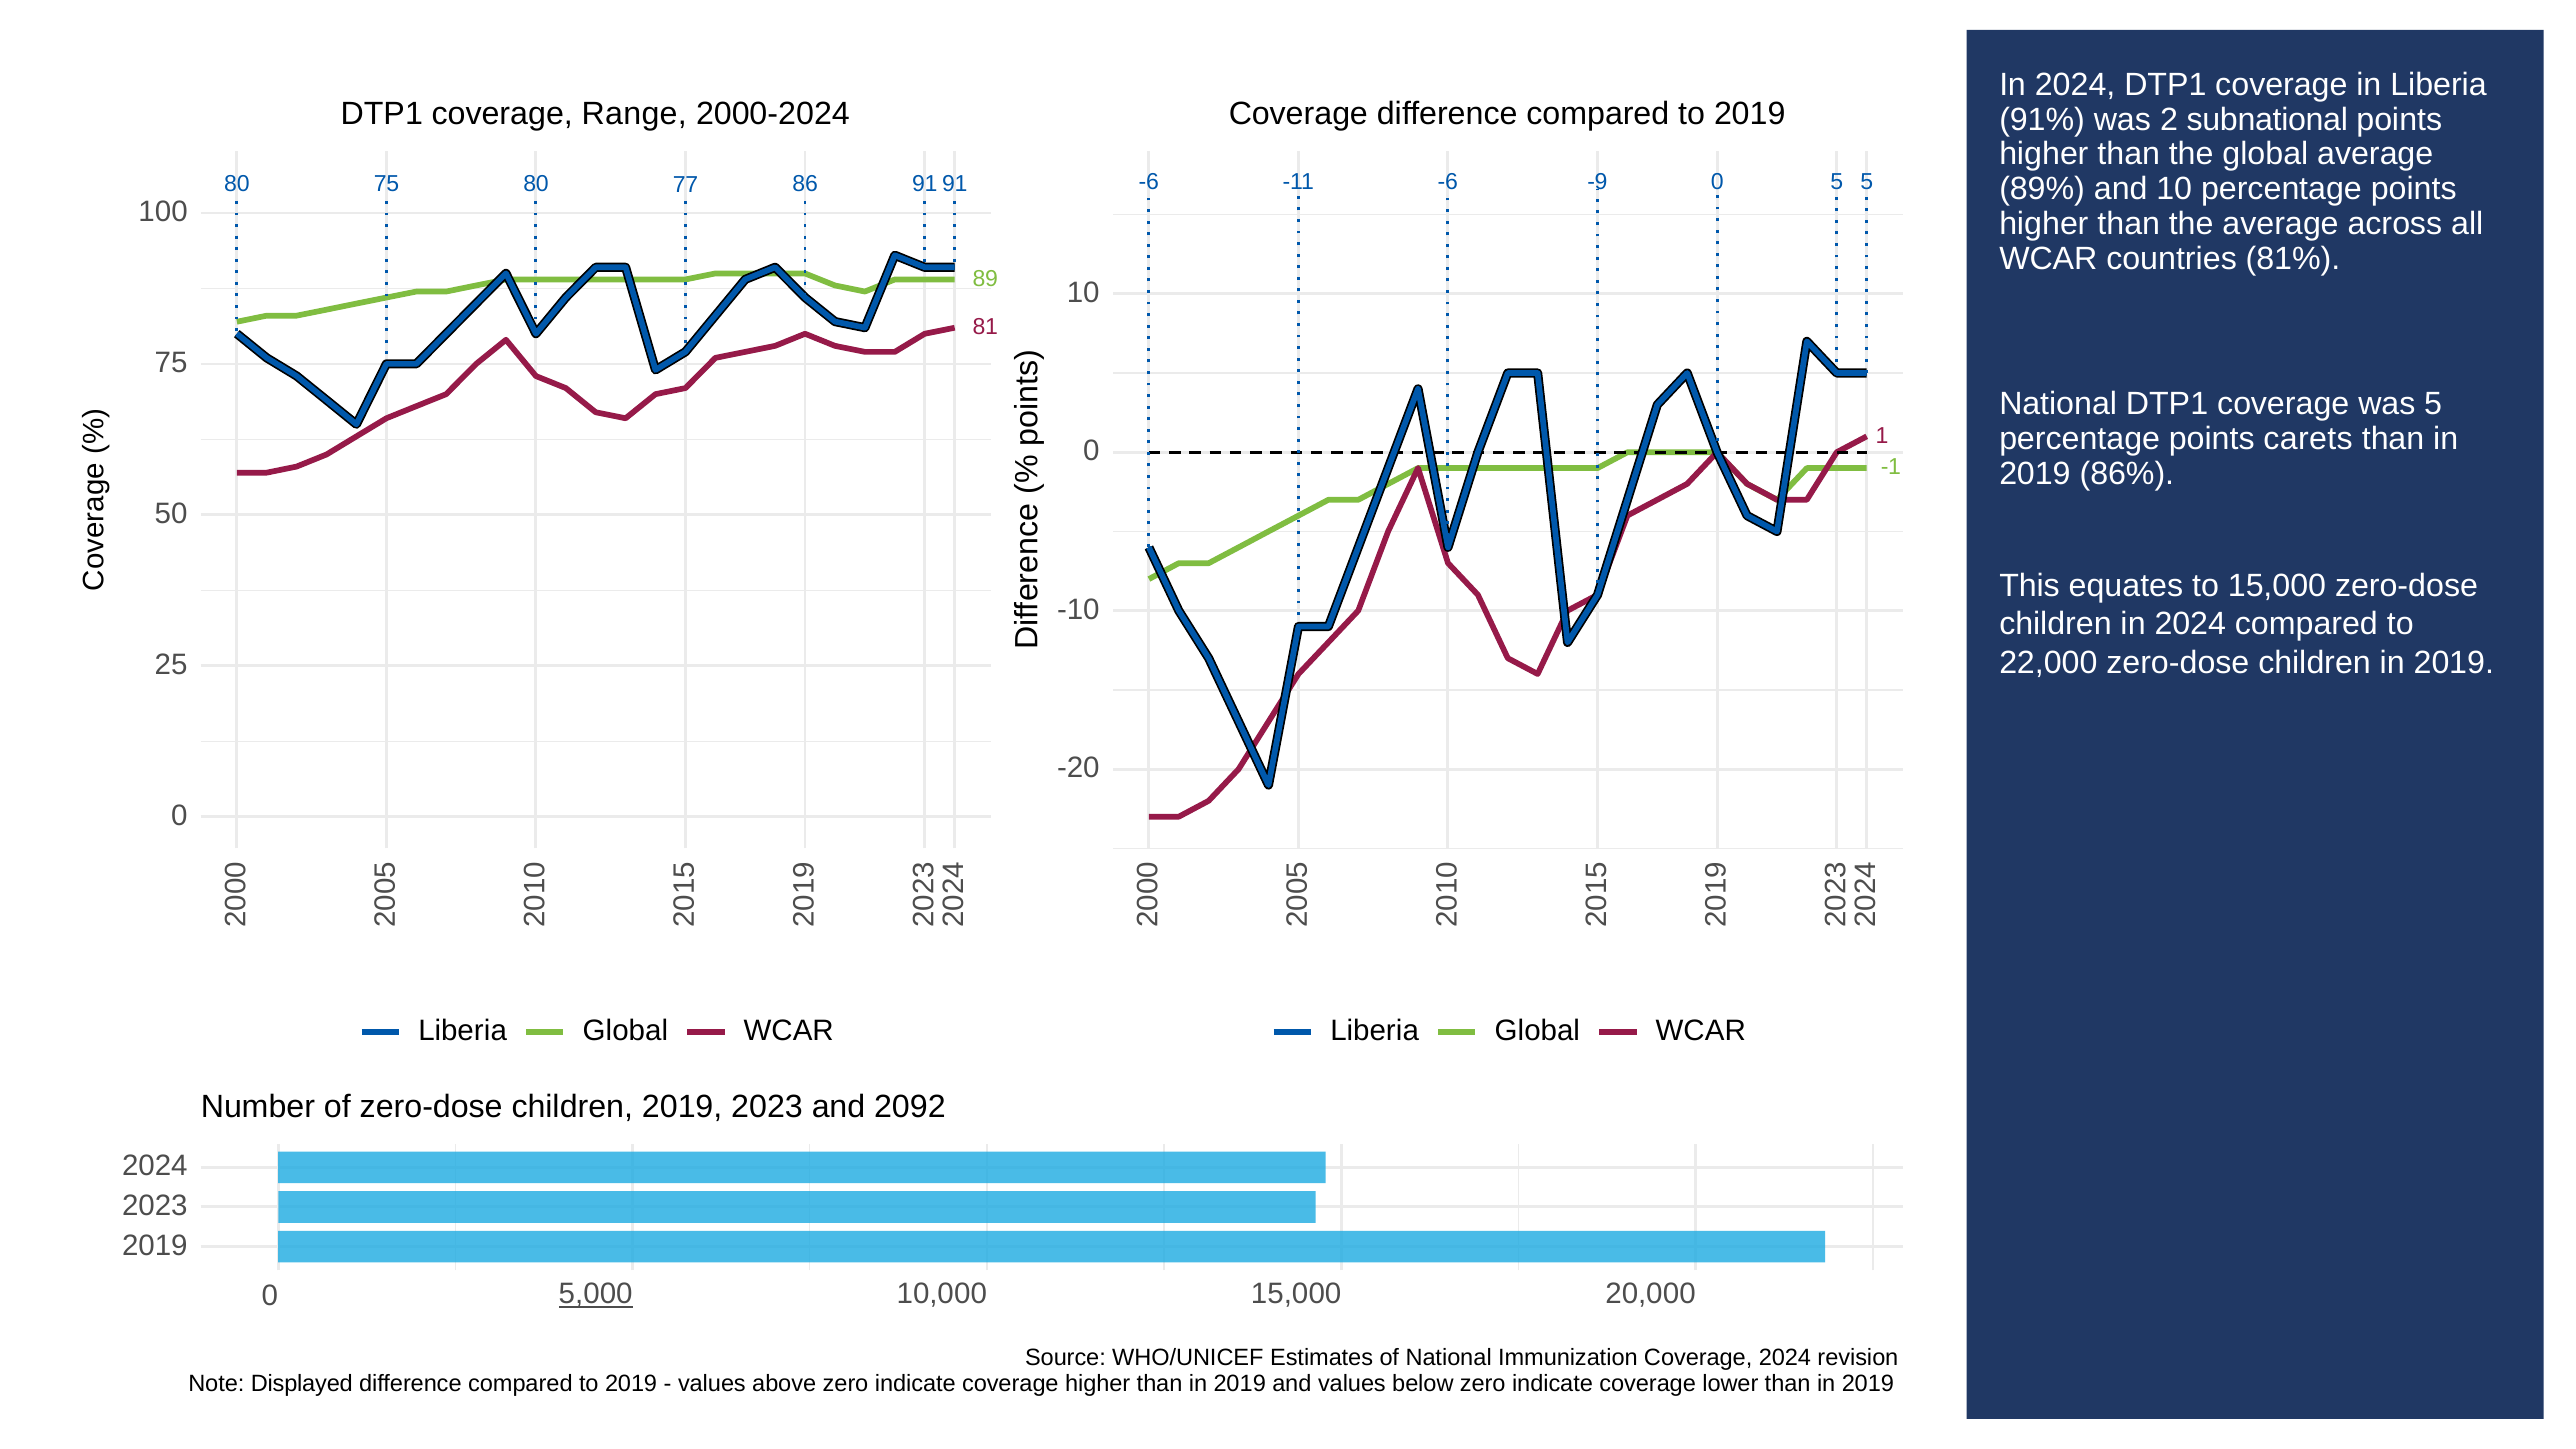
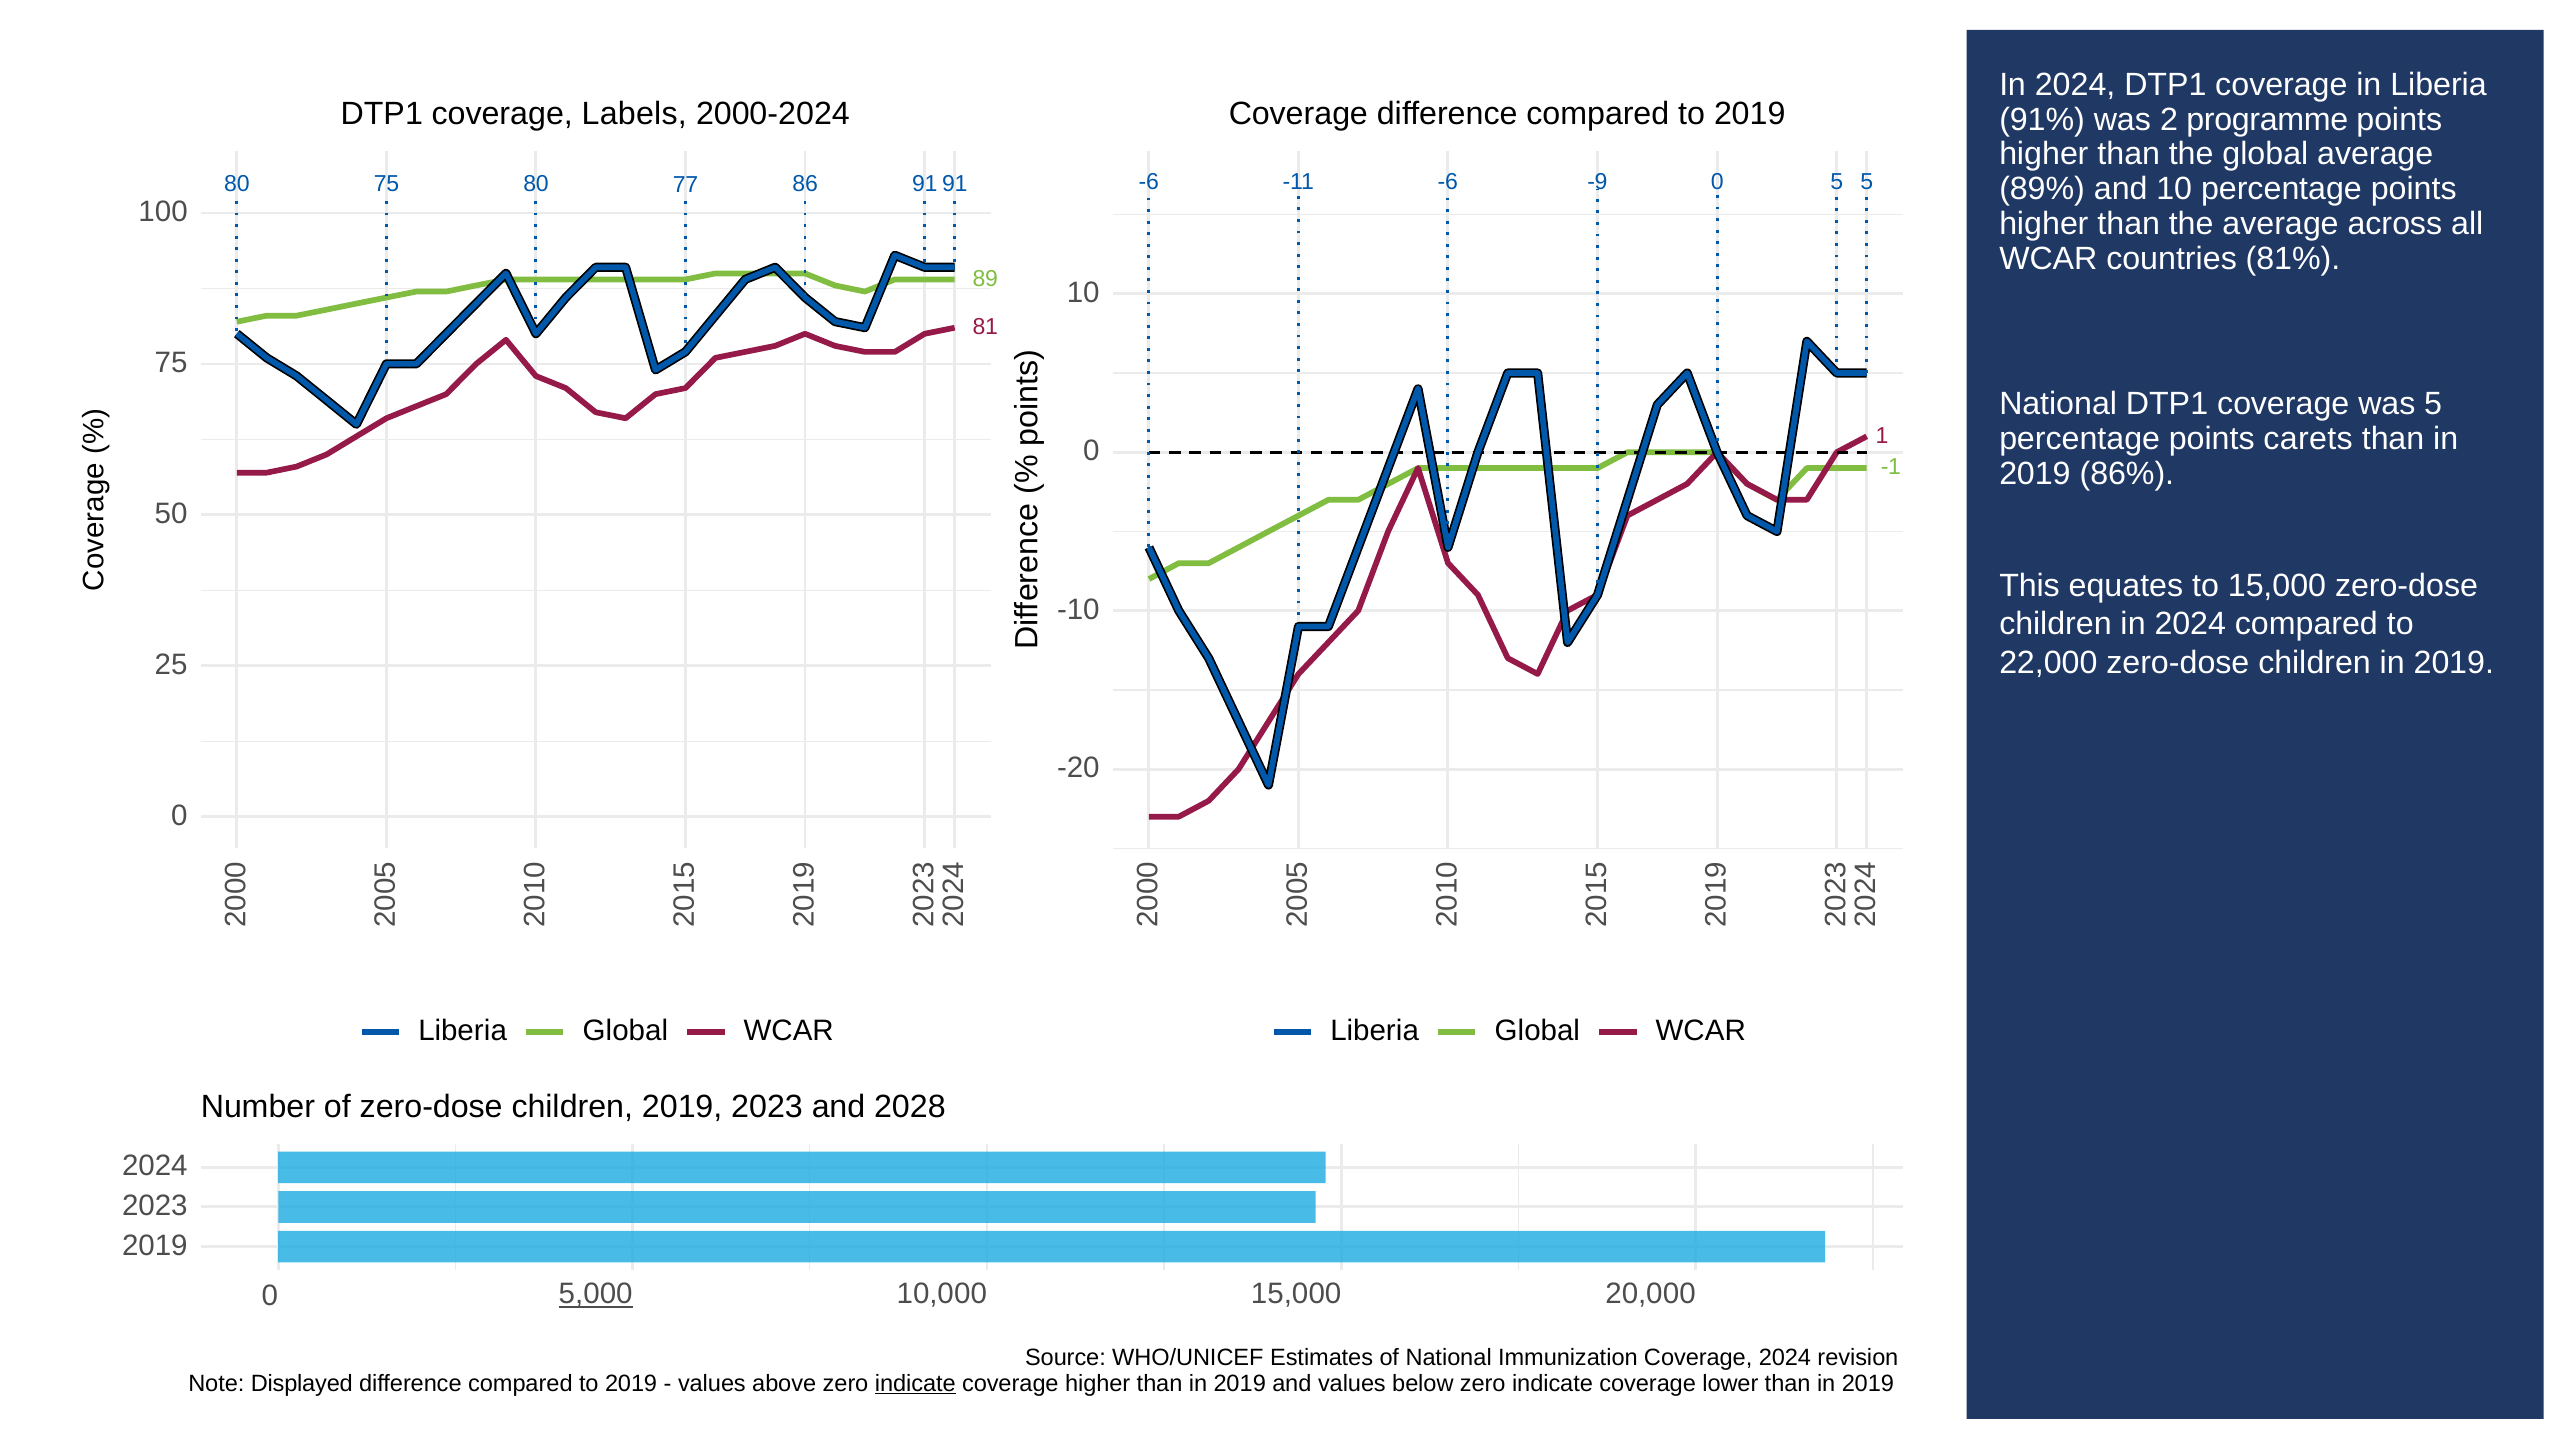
Range: Range -> Labels (634, 114)
subnational: subnational -> programme (2267, 119)
2092: 2092 -> 2028 (910, 1107)
indicate underline: none -> present (915, 1383)
